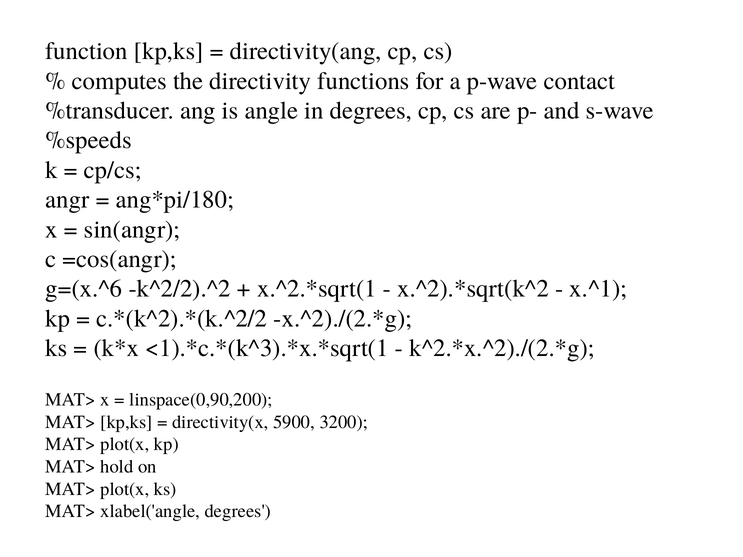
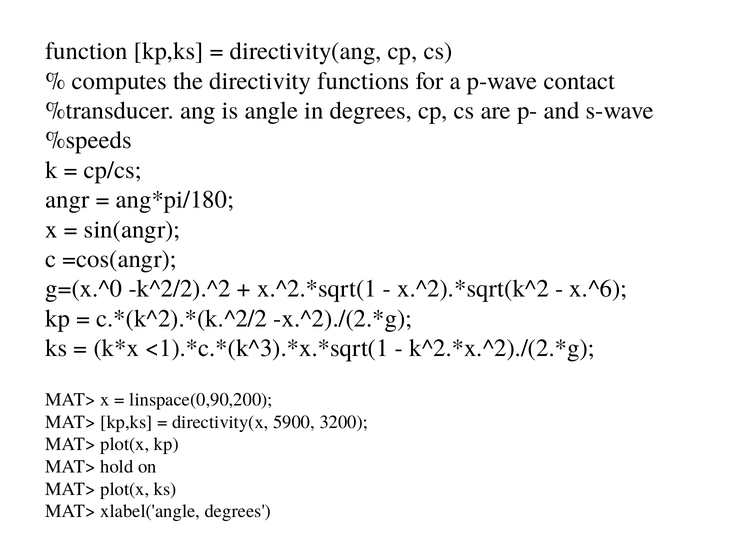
g=(x.^6: g=(x.^6 -> g=(x.^0 (84, 289)
x.^1: x.^1 -> x.^6 (598, 289)
